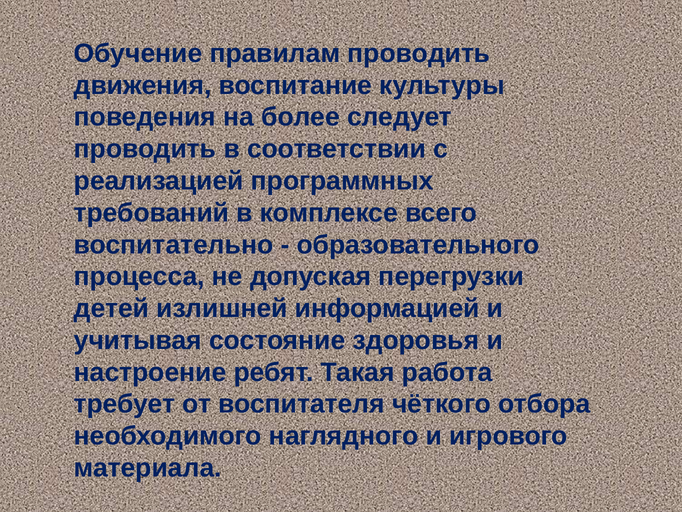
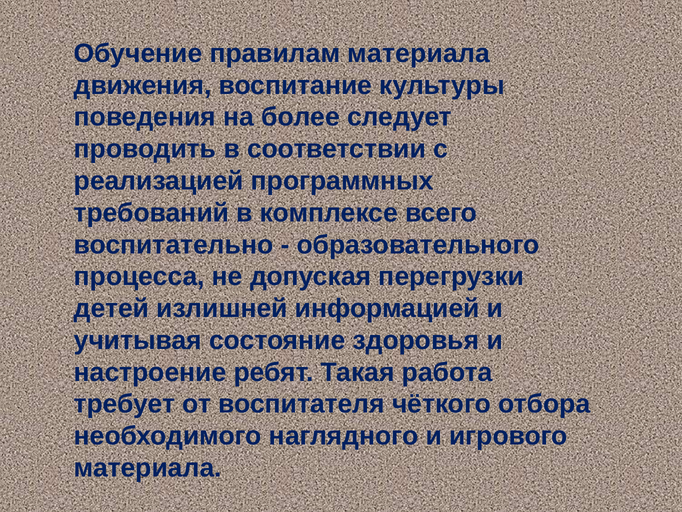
правилам проводить: проводить -> материала (419, 53)
